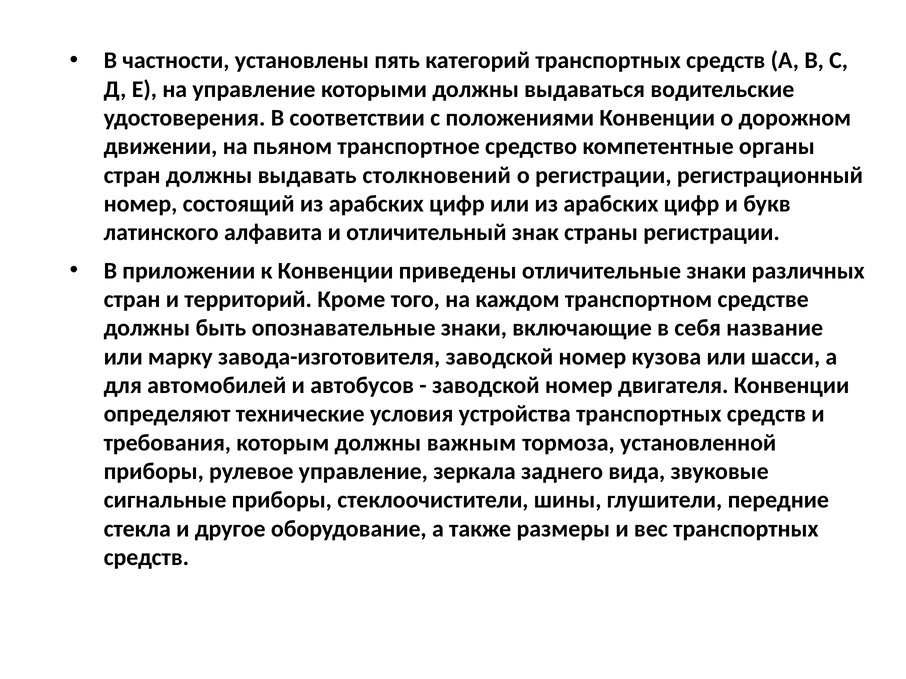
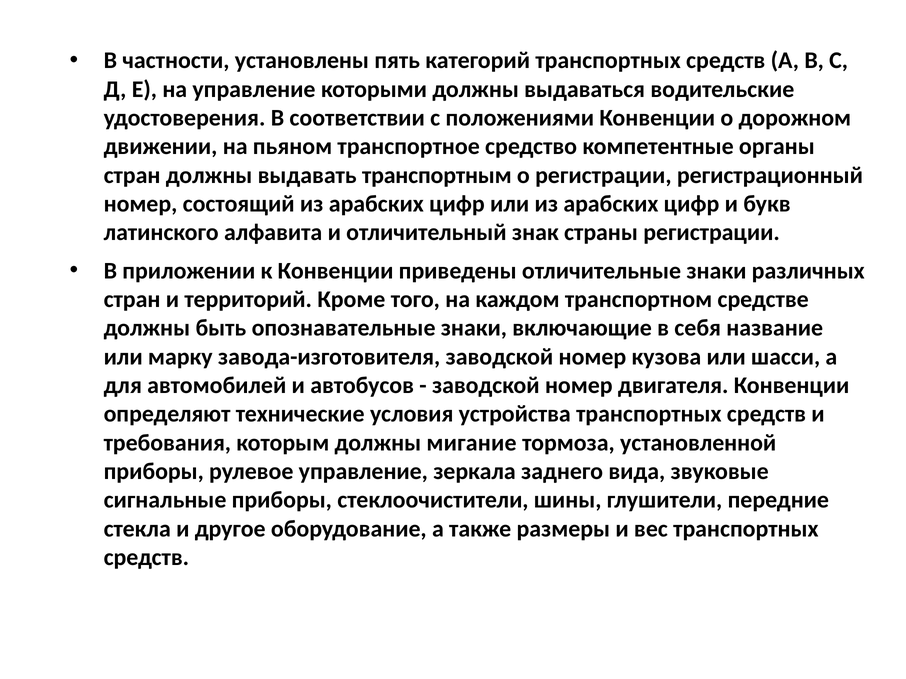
столкновений: столкновений -> транспортным (437, 175)
важным: важным -> мигание (472, 443)
